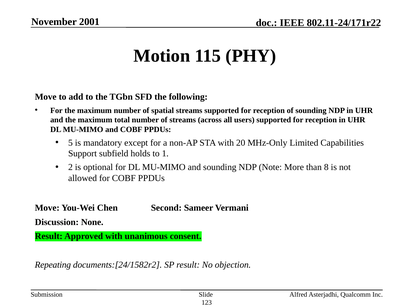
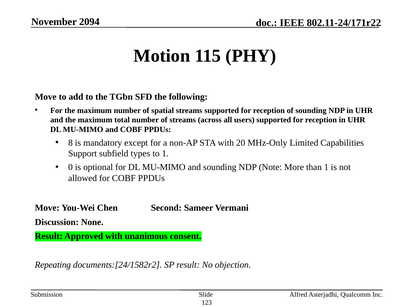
2001: 2001 -> 2094 (89, 22)
5: 5 -> 8 (70, 143)
holds: holds -> types (140, 154)
2: 2 -> 0 (70, 168)
than 8: 8 -> 1 (326, 168)
